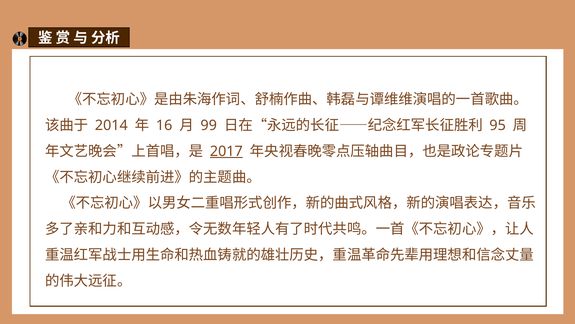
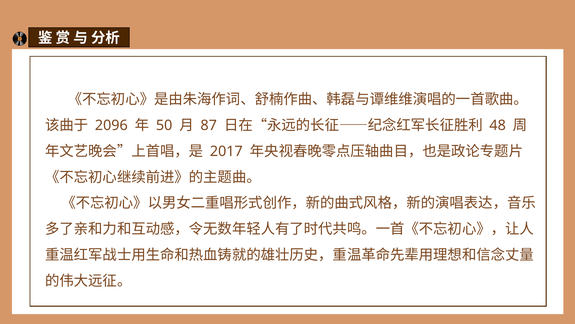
2014: 2014 -> 2096 (111, 125)
16: 16 -> 50 (164, 125)
99: 99 -> 87 (209, 125)
95: 95 -> 48 (498, 125)
2017 underline: present -> none (226, 151)
